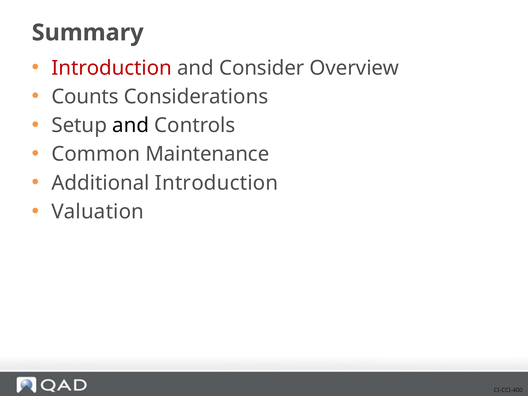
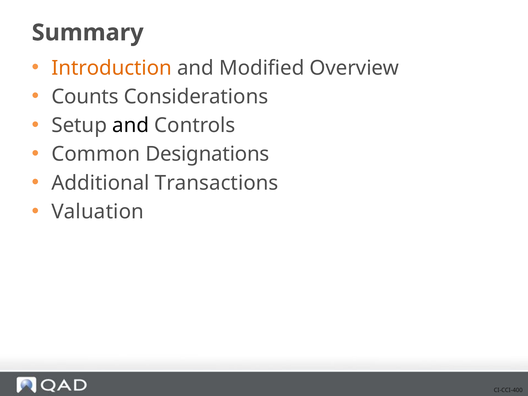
Introduction colour: red -> orange (112, 68)
Consider: Consider -> Modified (262, 68)
Maintenance: Maintenance -> Designations (207, 154)
Additional Introduction: Introduction -> Transactions (217, 183)
